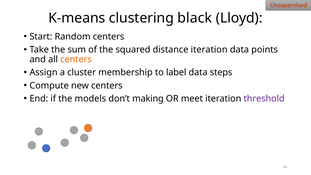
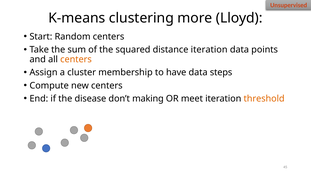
black: black -> more (195, 18)
label: label -> have (176, 72)
models: models -> disease (90, 99)
threshold colour: purple -> orange (264, 99)
